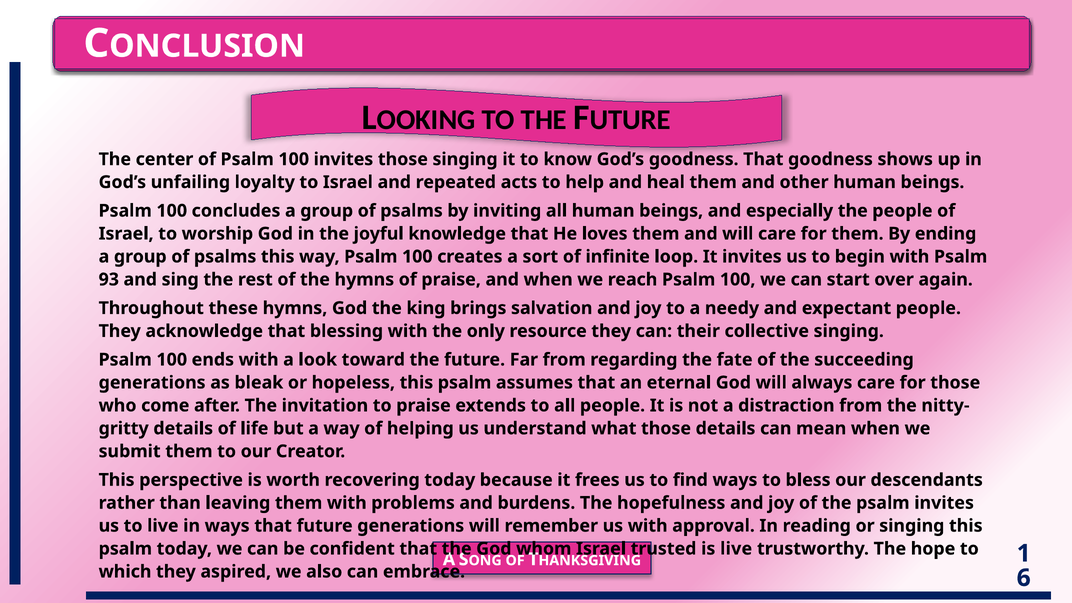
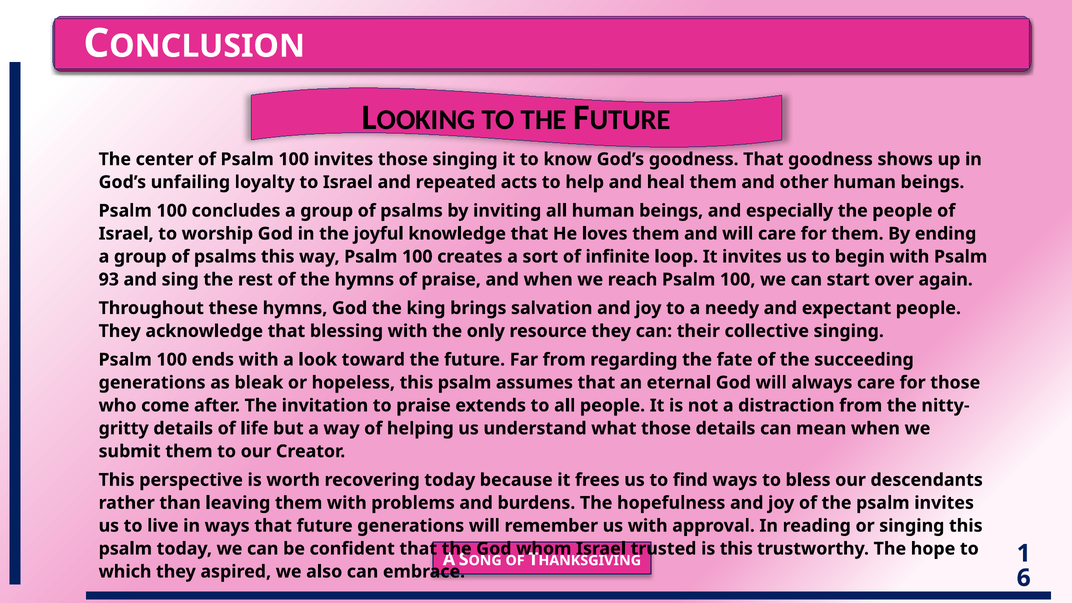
is live: live -> this (736, 549)
